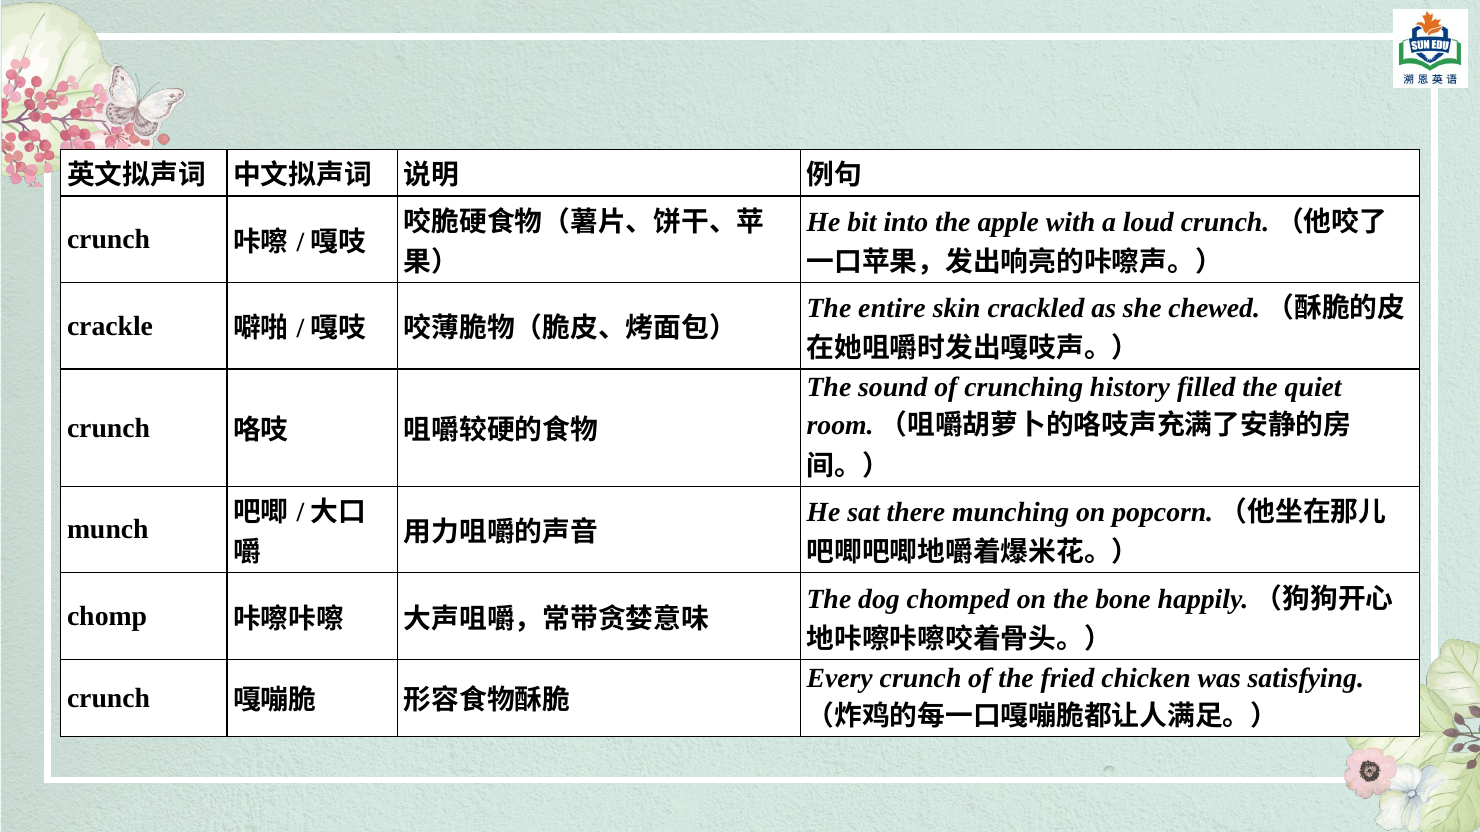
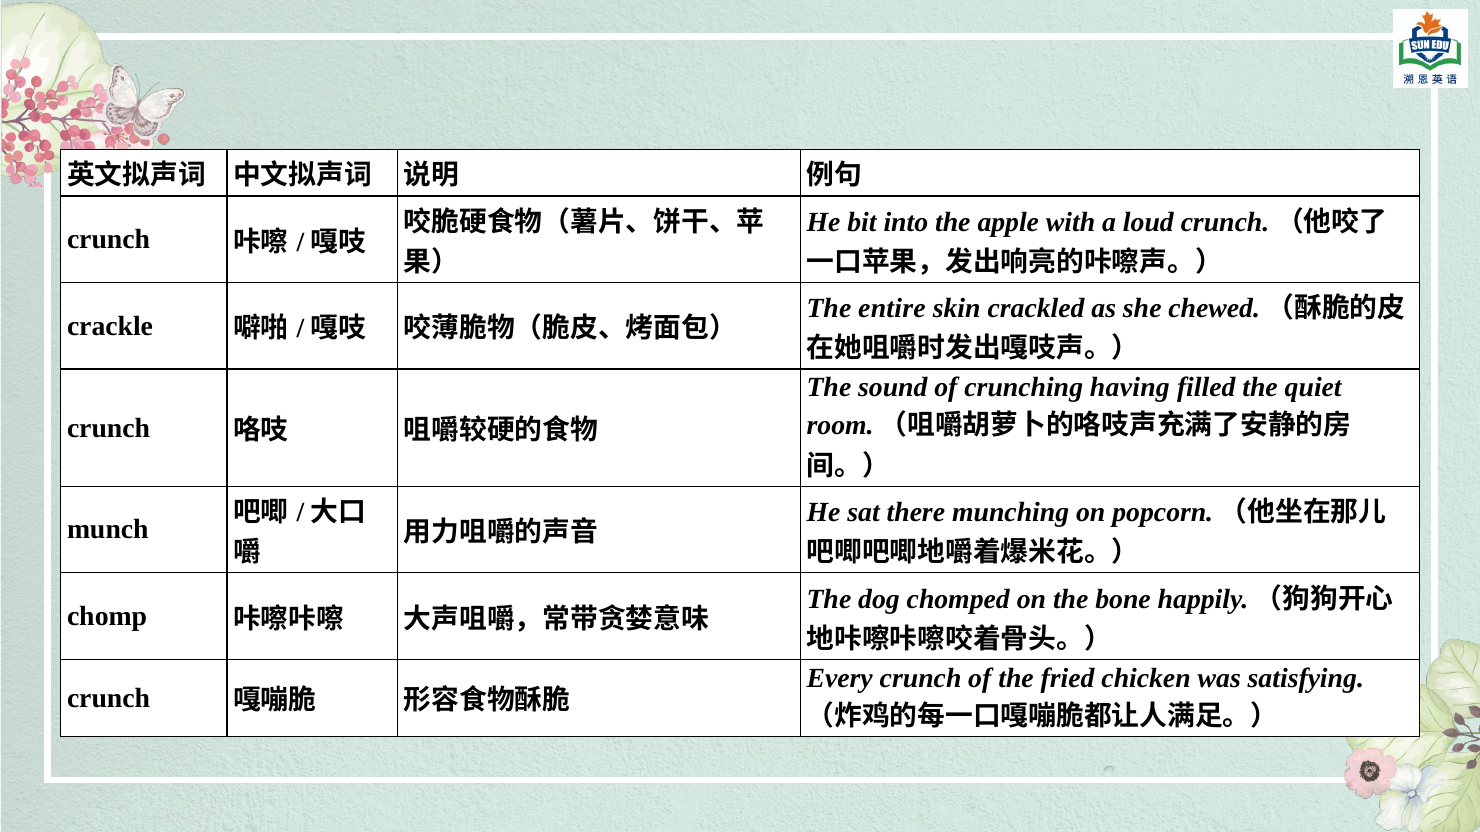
history: history -> having (1130, 388)
